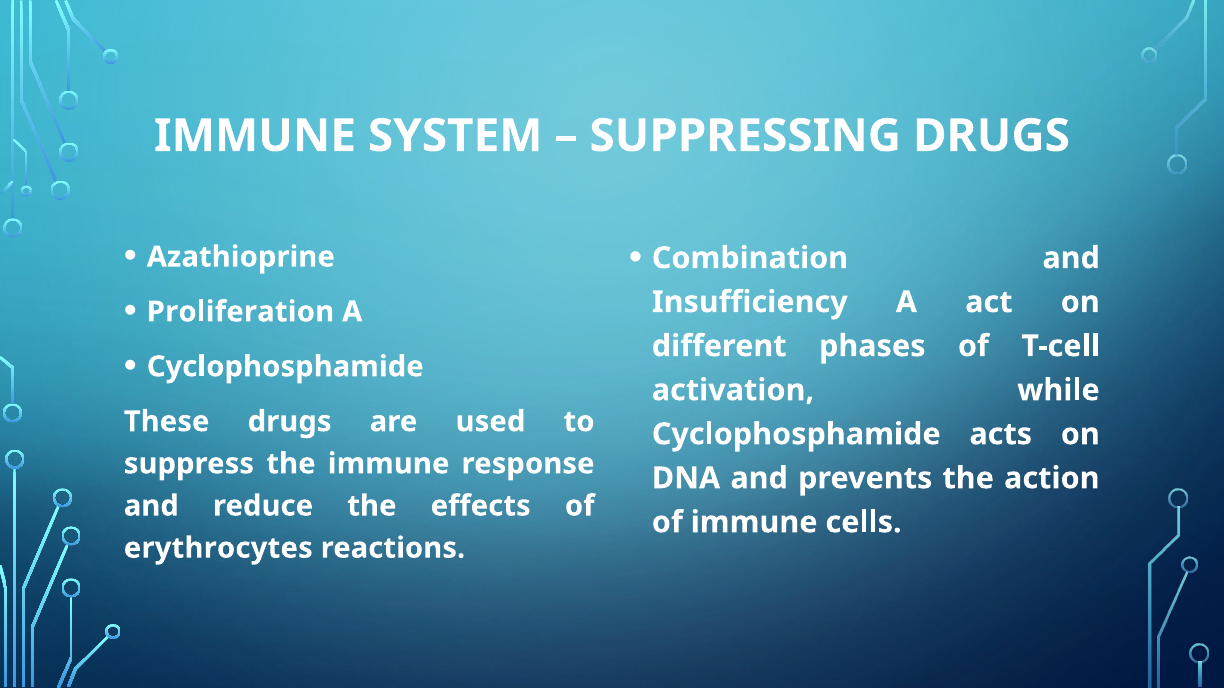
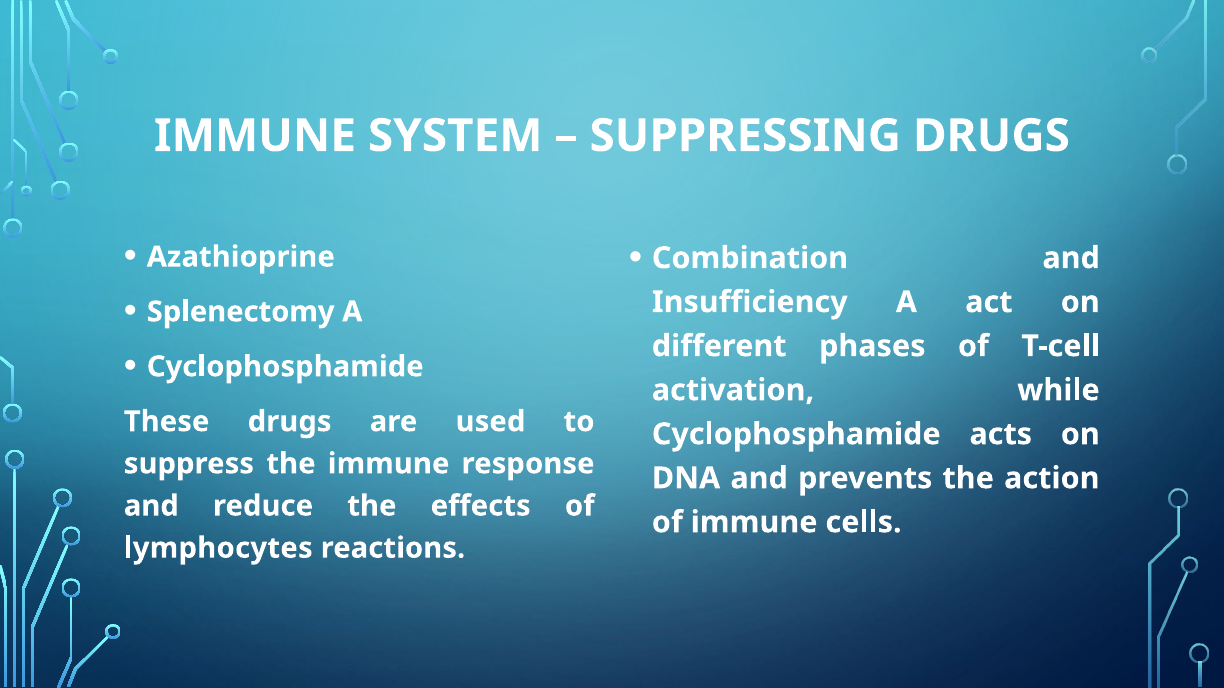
Proliferation: Proliferation -> Splenectomy (241, 312)
erythrocytes: erythrocytes -> lymphocytes (218, 548)
